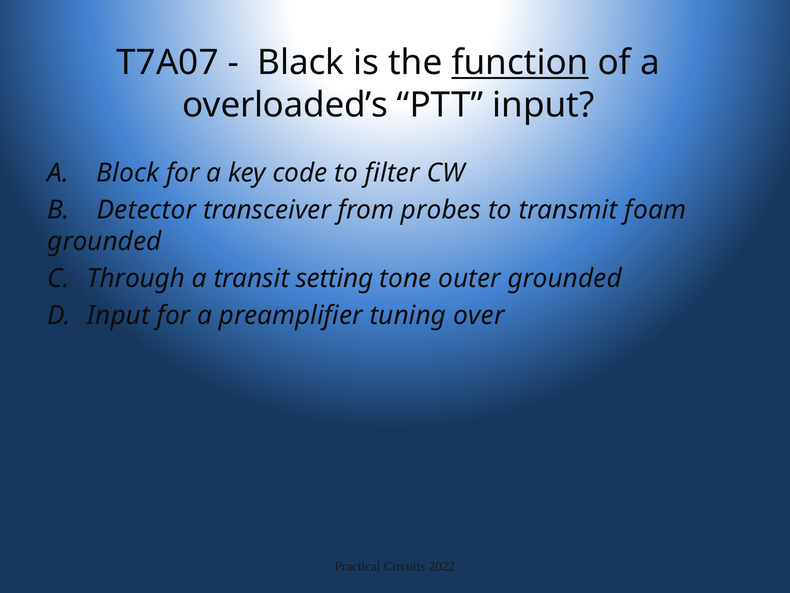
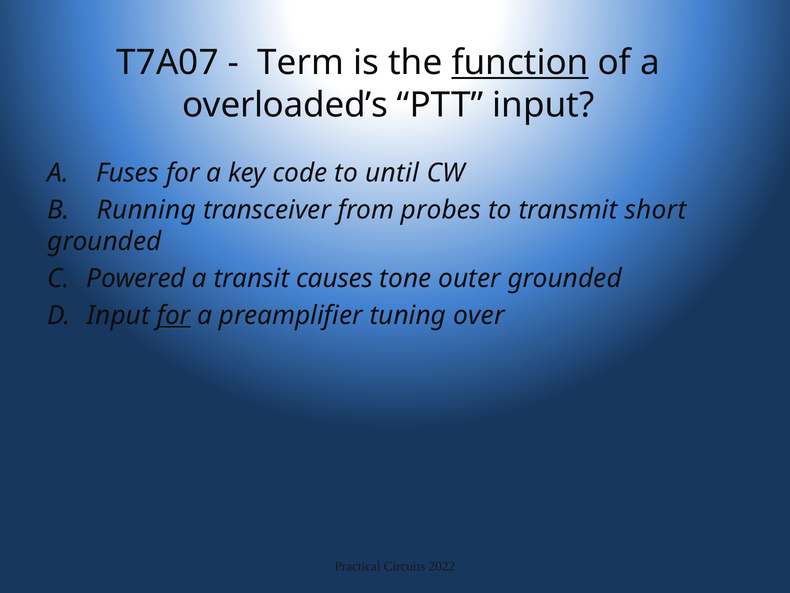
Black: Black -> Term (301, 63)
Block: Block -> Fuses (128, 173)
filter: filter -> until (392, 173)
Detector: Detector -> Running (146, 210)
foam: foam -> short (655, 210)
Through: Through -> Powered (136, 278)
setting: setting -> causes (335, 278)
for underline: none -> present (173, 315)
